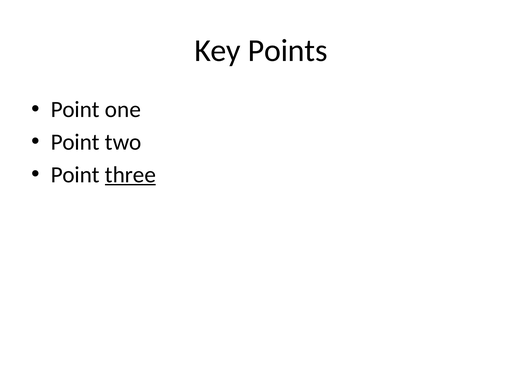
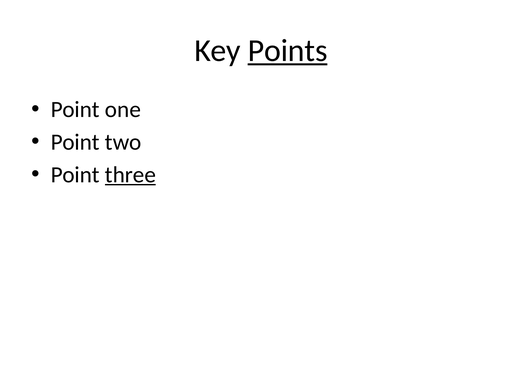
Points underline: none -> present (288, 51)
